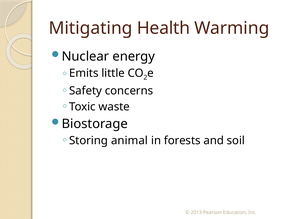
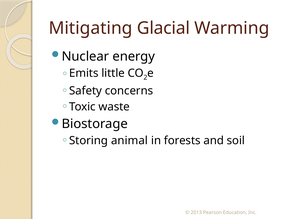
Health: Health -> Glacial (163, 28)
